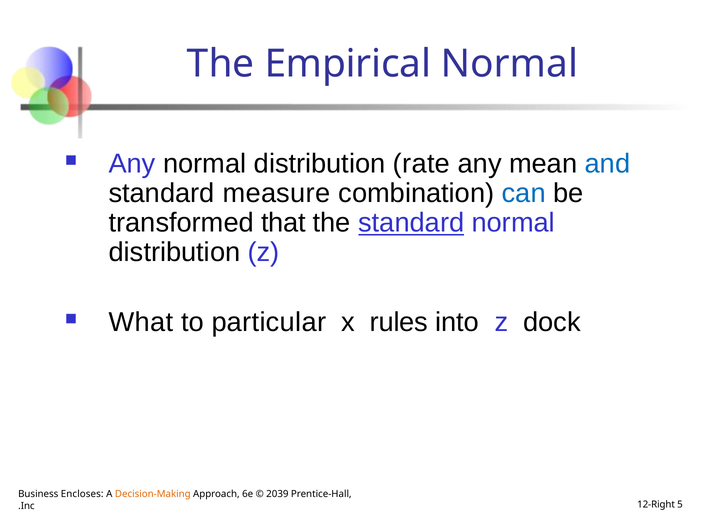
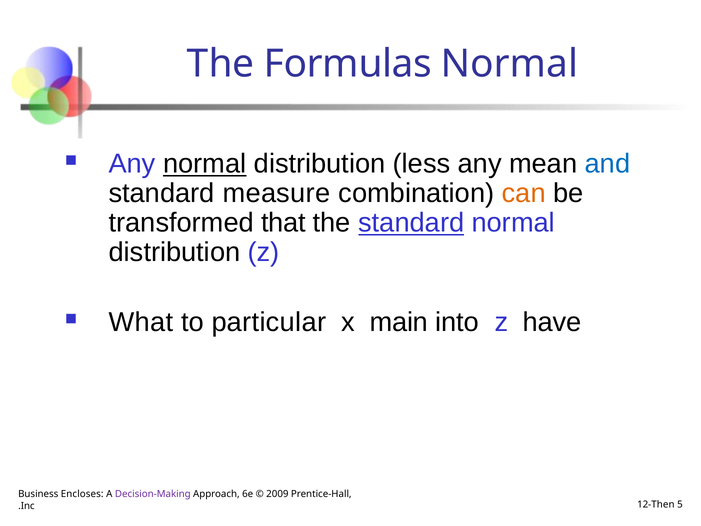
Empirical: Empirical -> Formulas (348, 64)
normal underline: none -> present (205, 164)
rate: rate -> less (422, 164)
can colour: blue -> orange (524, 193)
rules: rules -> main (399, 322)
dock: dock -> have (552, 322)
Decision-Making colour: orange -> purple (153, 494)
2039: 2039 -> 2009 (277, 494)
Right: Right -> Then (663, 504)
